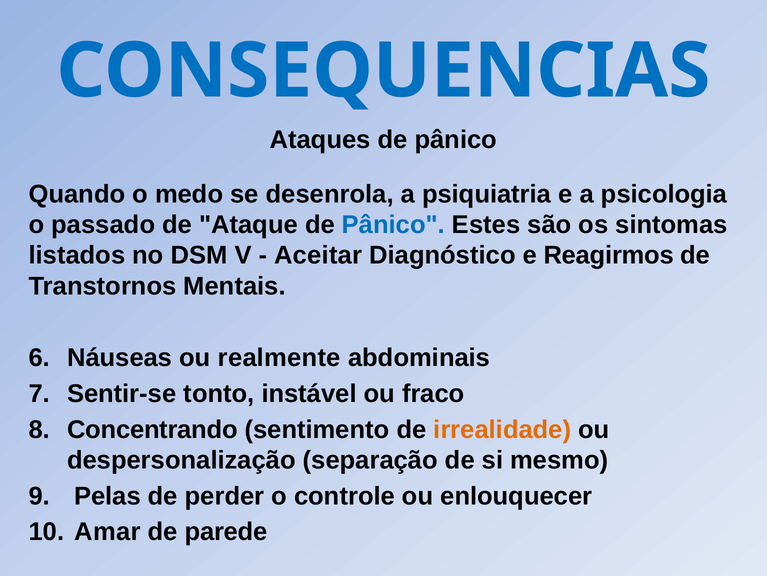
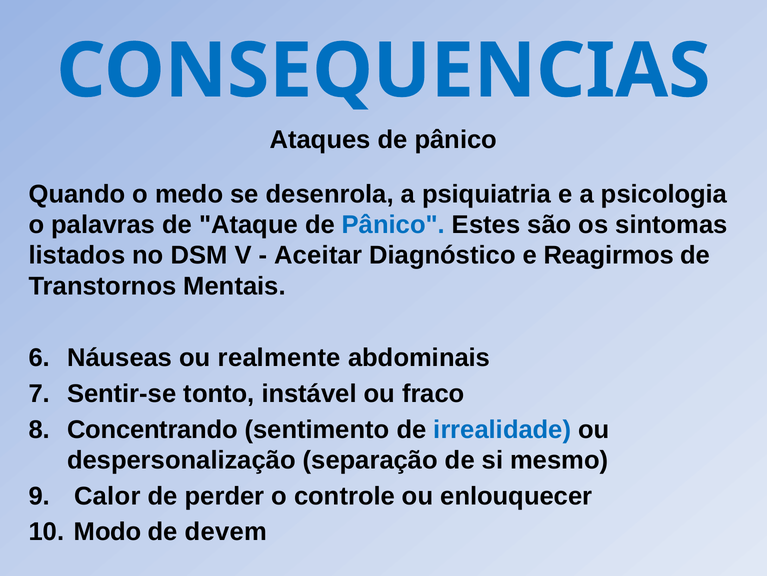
passado: passado -> palavras (103, 225)
irrealidade colour: orange -> blue (502, 429)
Pelas: Pelas -> Calor (107, 495)
Amar: Amar -> Modo (108, 531)
parede: parede -> devem (226, 531)
